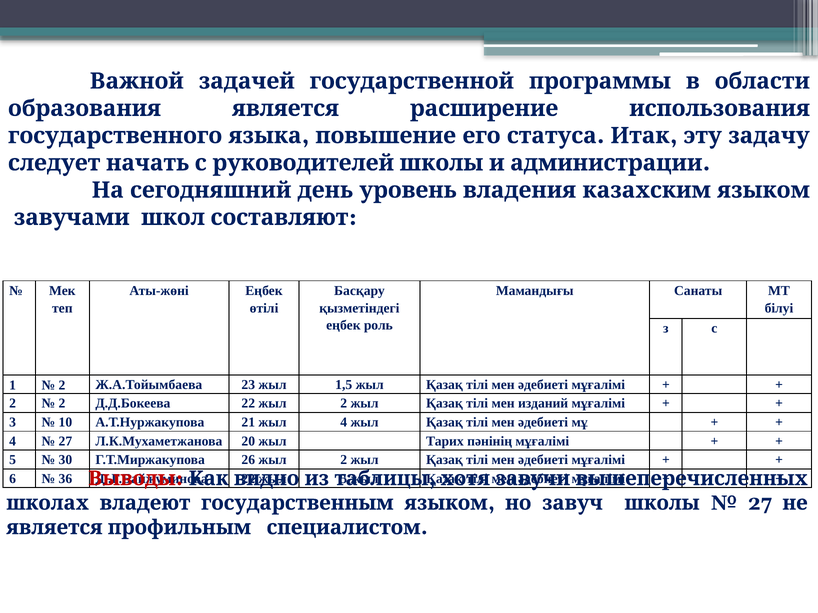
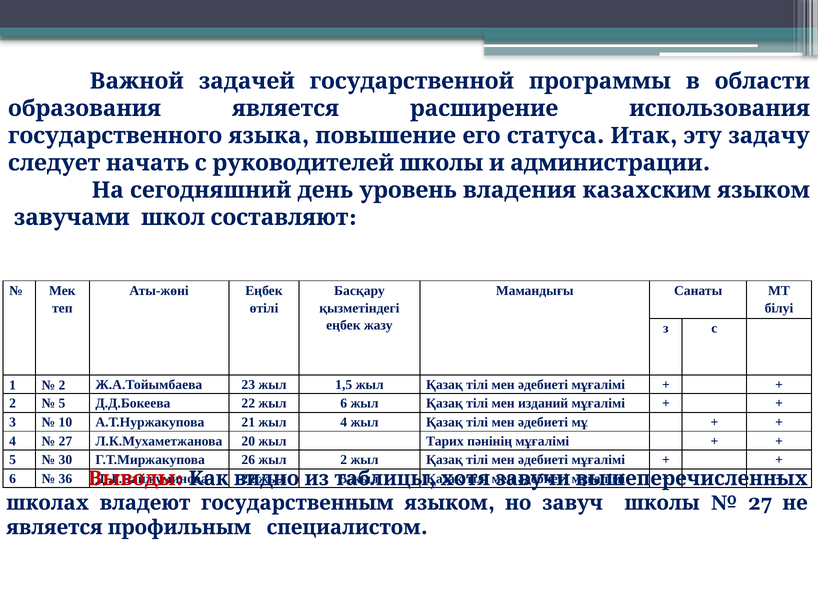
роль: роль -> жазу (378, 326)
2: 2 -> 5 (62, 404)
22 жыл 2: 2 -> 6 (344, 404)
